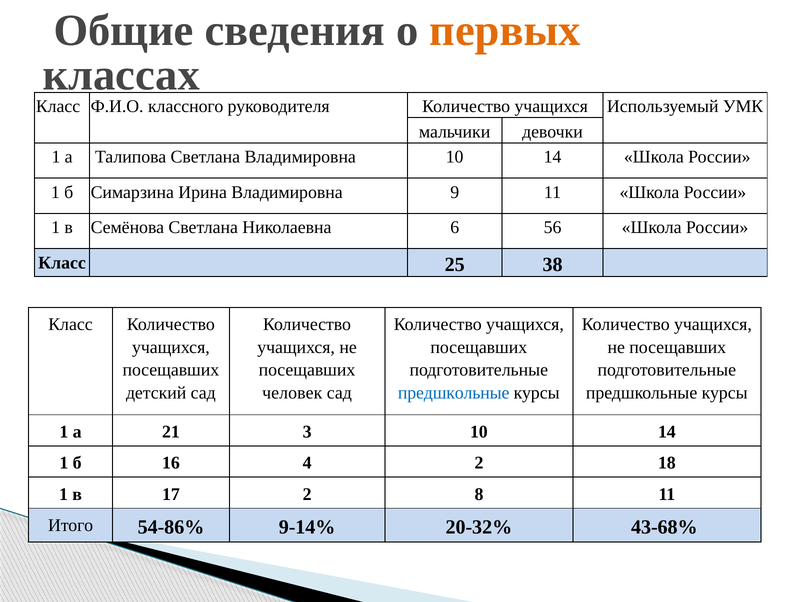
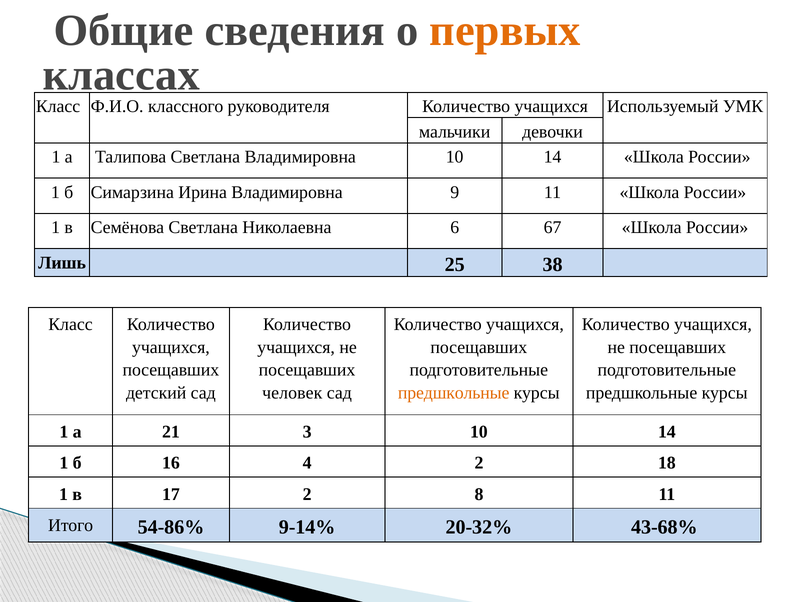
56: 56 -> 67 (553, 227)
Класс: Класс -> Лишь (62, 263)
предшкольные colour: blue -> orange (454, 393)
